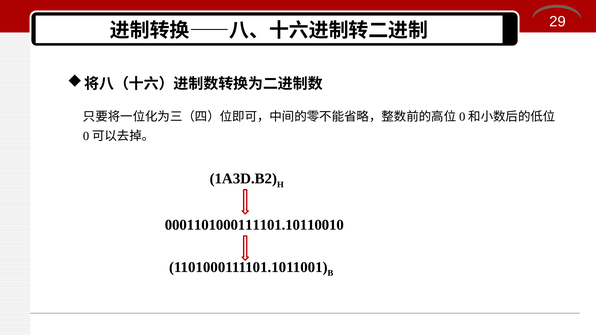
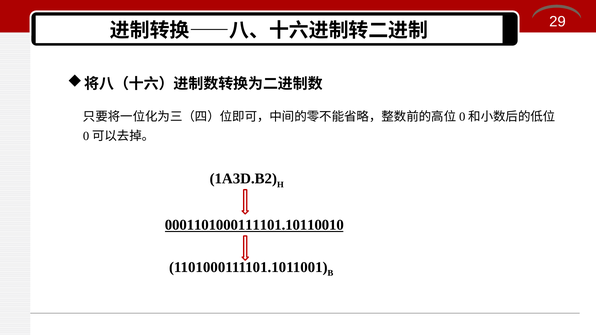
0001101000111101.10110010 underline: none -> present (254, 225)
